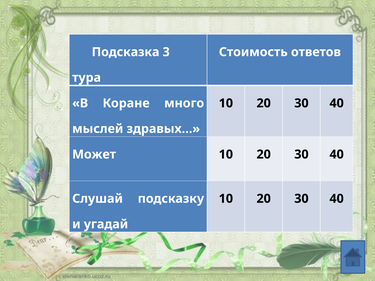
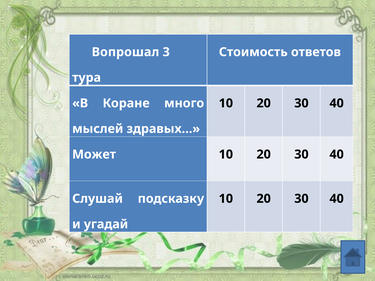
Подсказка: Подсказка -> Вопрошал (125, 52)
